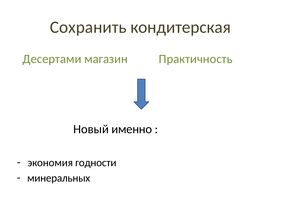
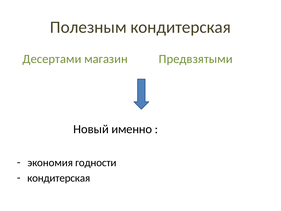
Сохранить: Сохранить -> Полезным (88, 27)
Практичность: Практичность -> Предвзятыми (196, 59)
минеральных: минеральных -> кондитерская (59, 178)
